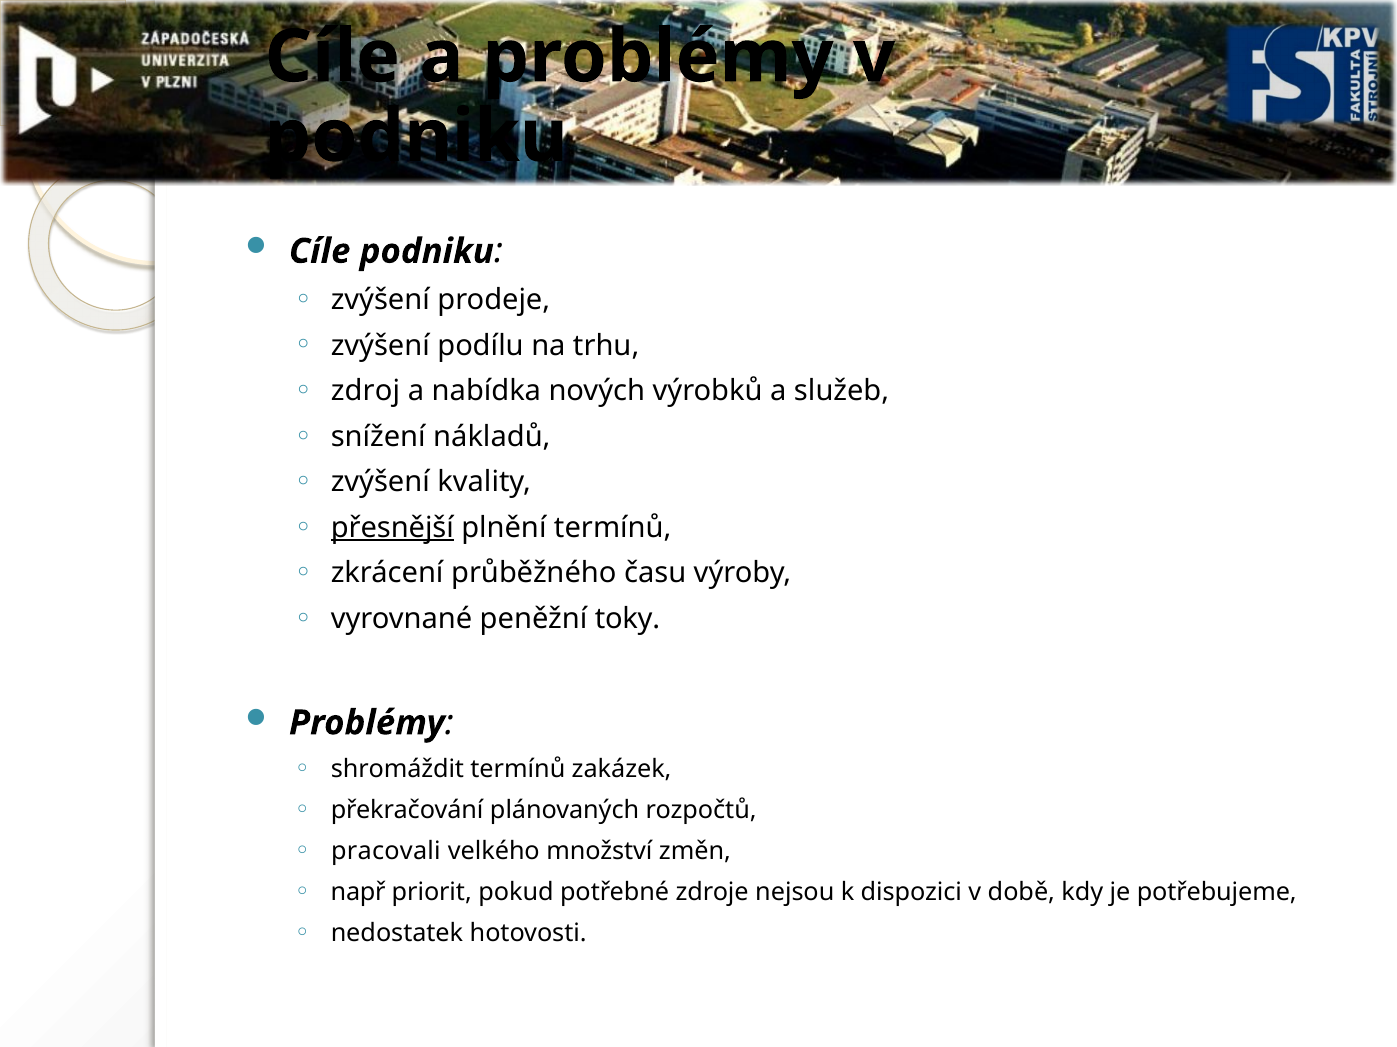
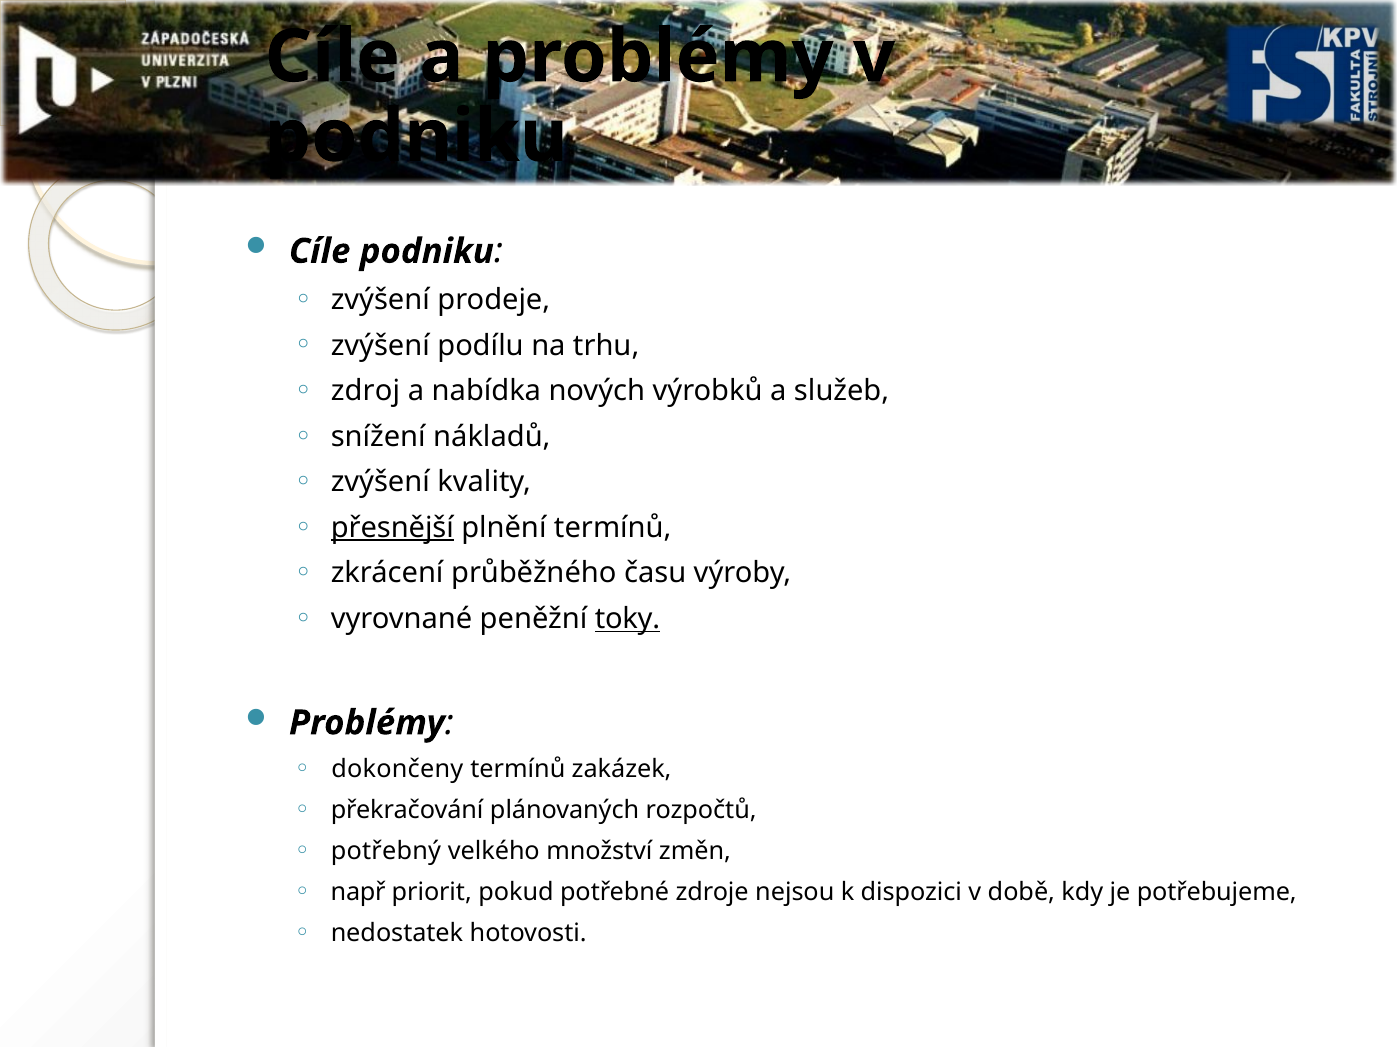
toky underline: none -> present (627, 619)
shromáždit: shromáždit -> dokončeny (397, 769)
pracovali: pracovali -> potřebný (386, 851)
